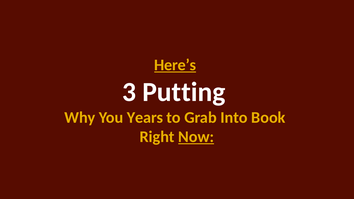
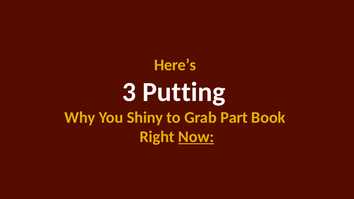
Here’s underline: present -> none (175, 65)
Years: Years -> Shiny (145, 118)
Into: Into -> Part (234, 118)
